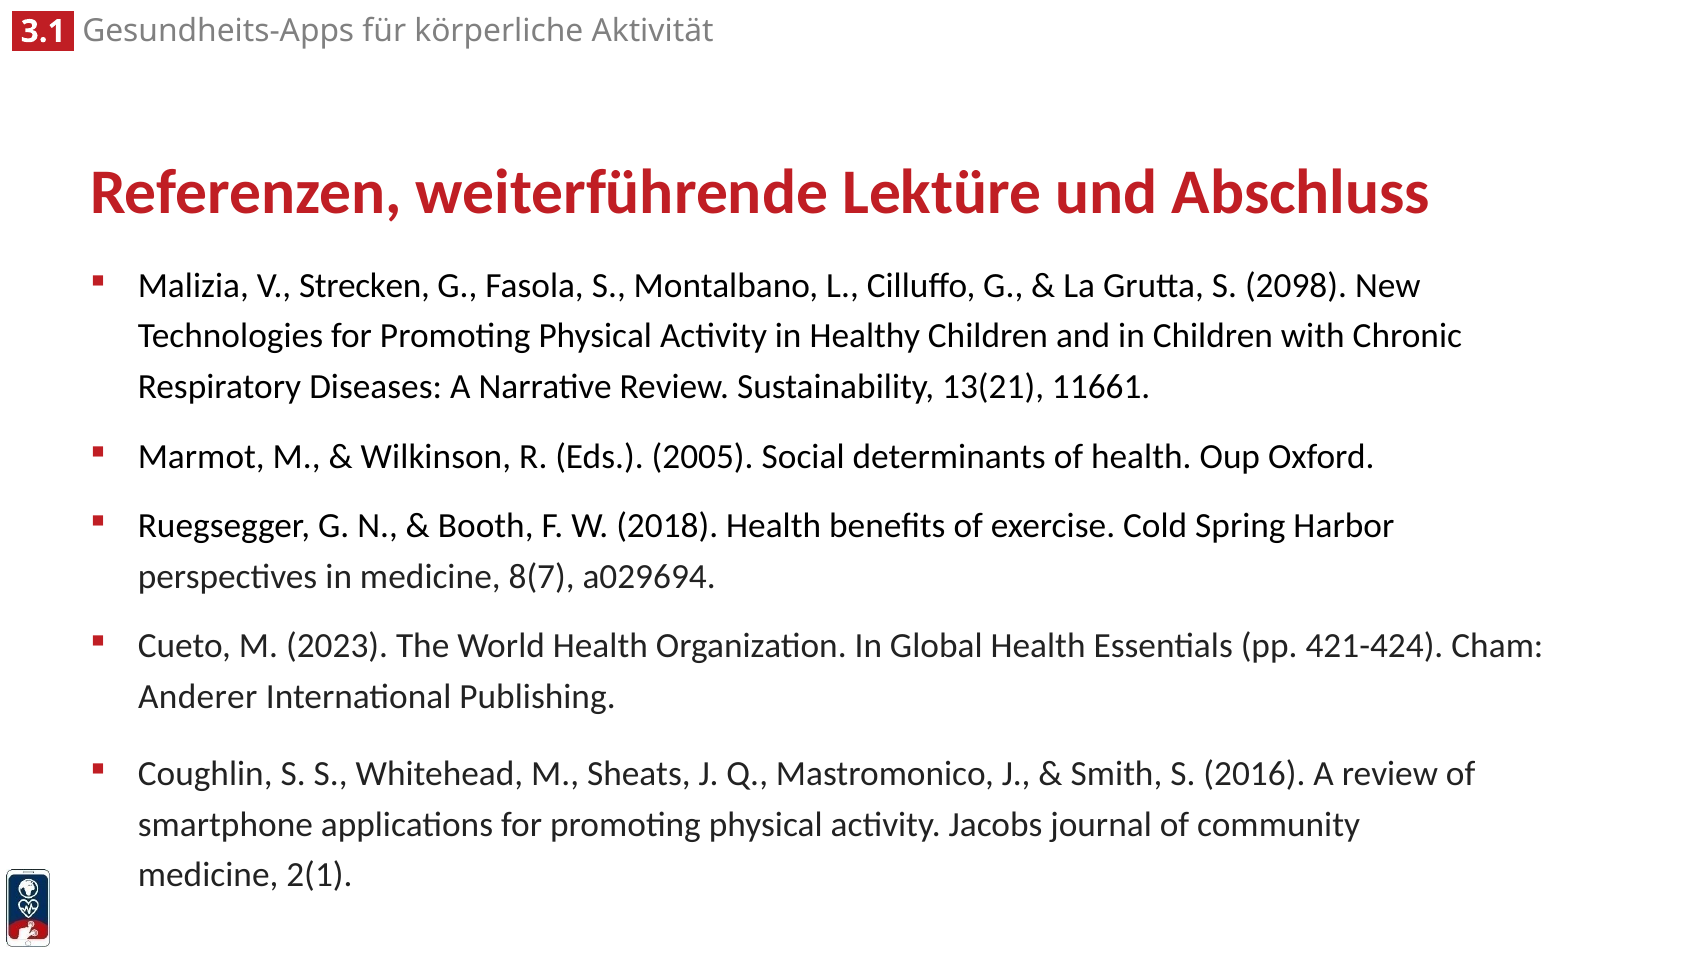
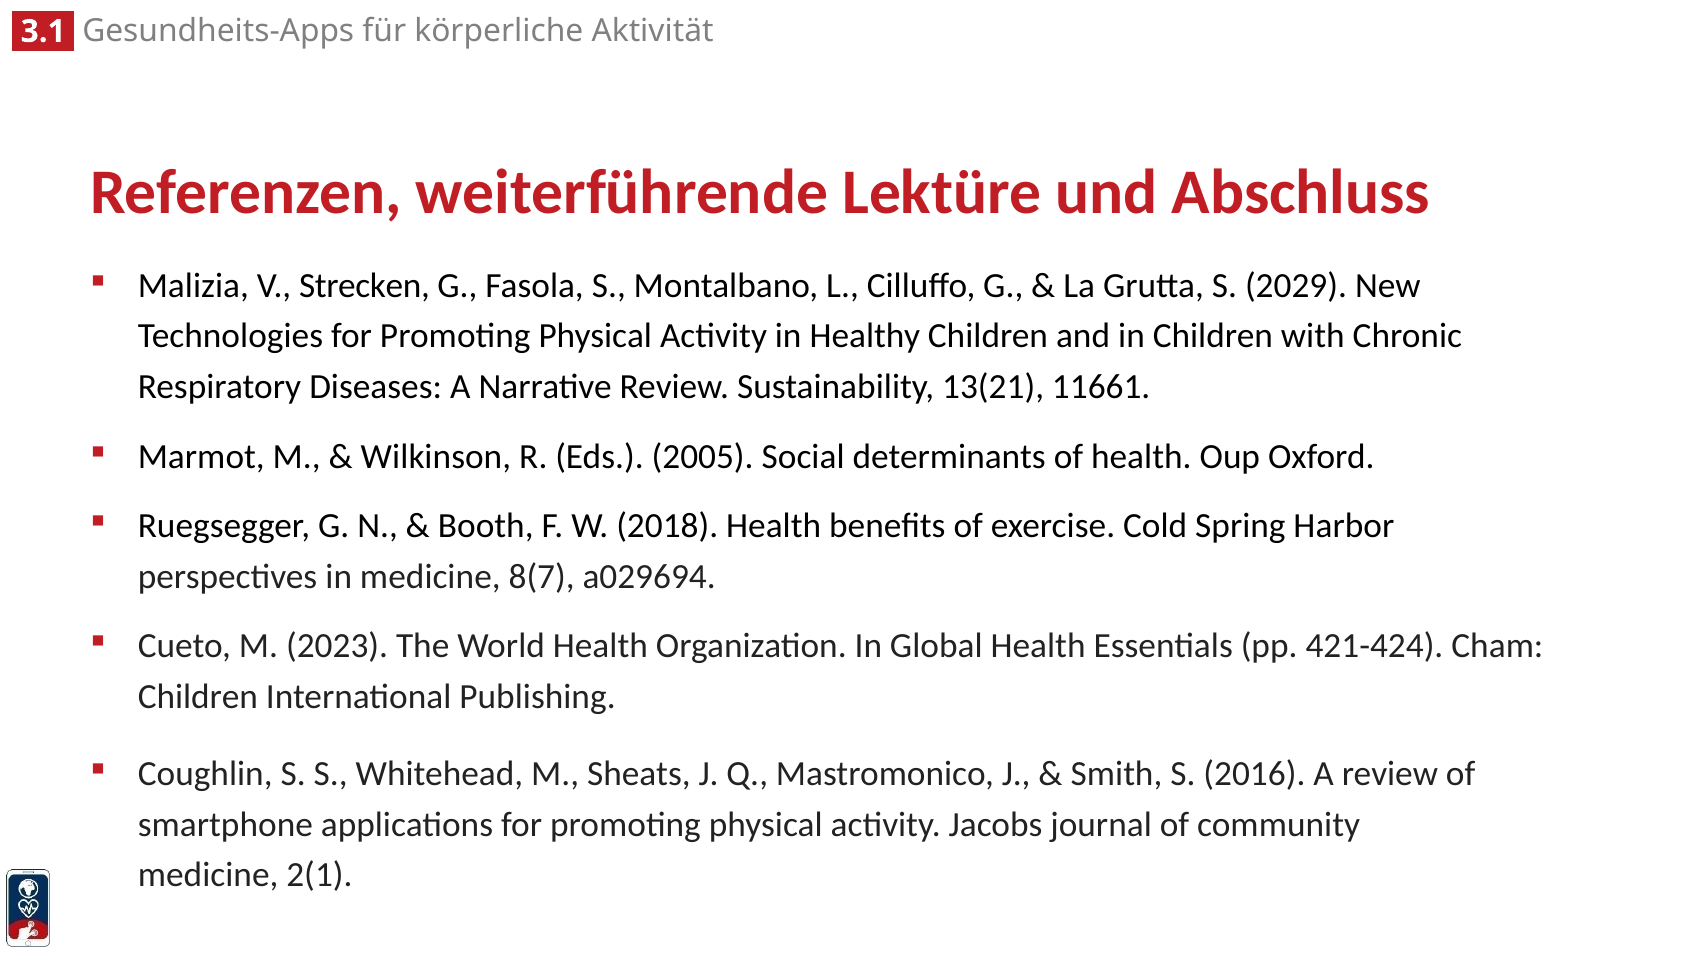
2098: 2098 -> 2029 (1296, 286)
Anderer: Anderer -> Children (198, 696)
